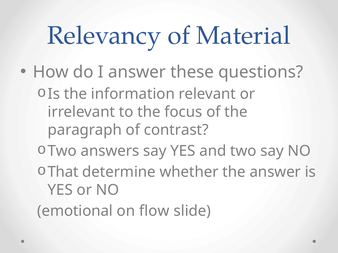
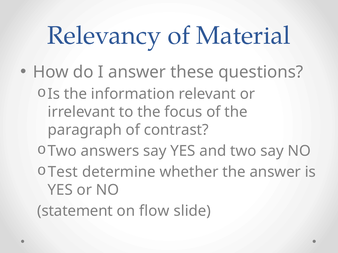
That: That -> Test (63, 172)
emotional: emotional -> statement (75, 211)
